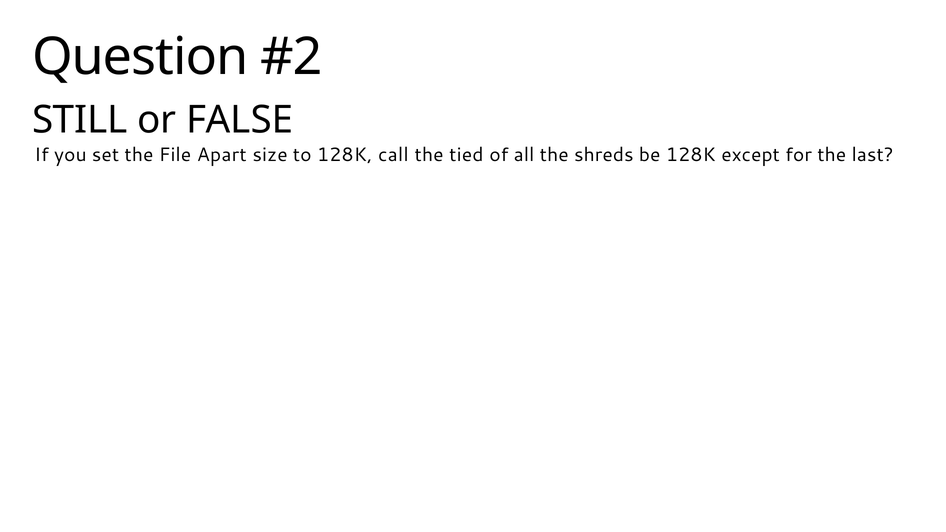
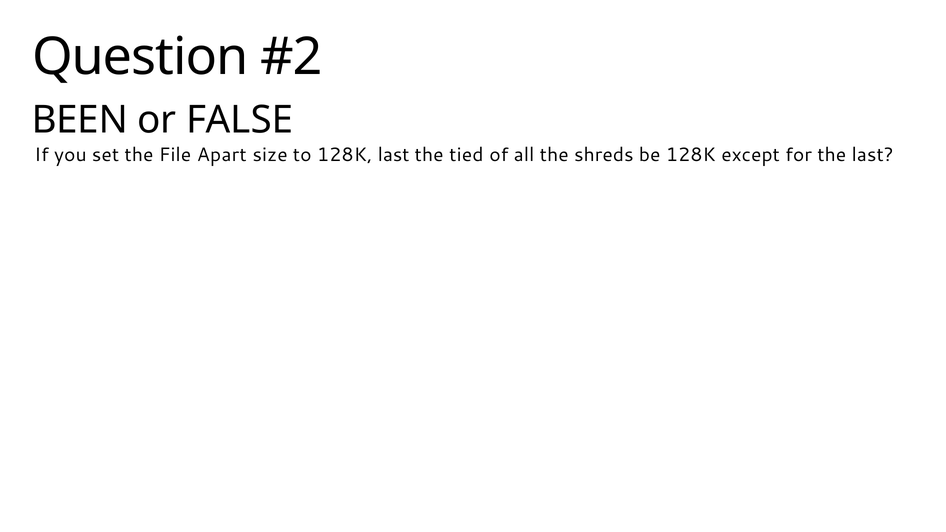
STILL: STILL -> BEEN (80, 120)
128K call: call -> last (394, 155)
